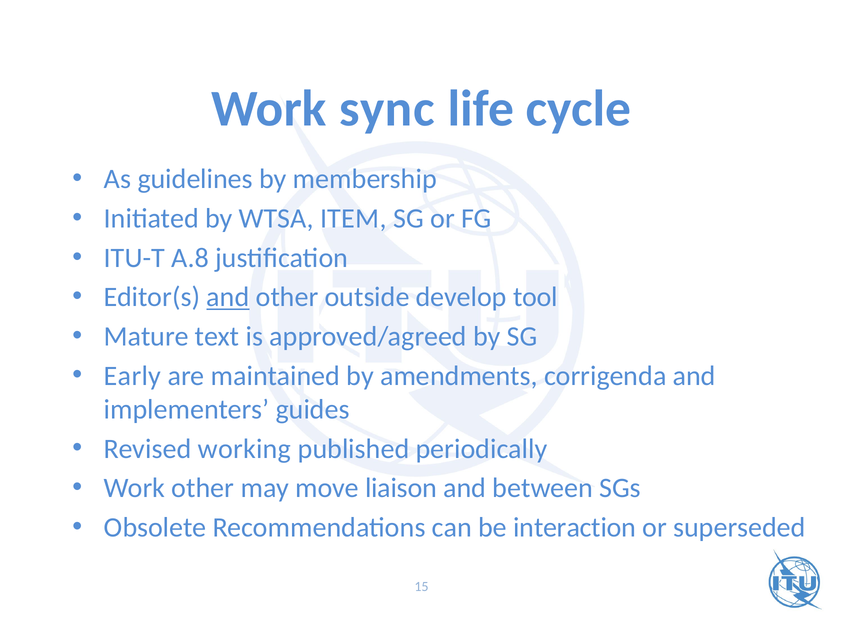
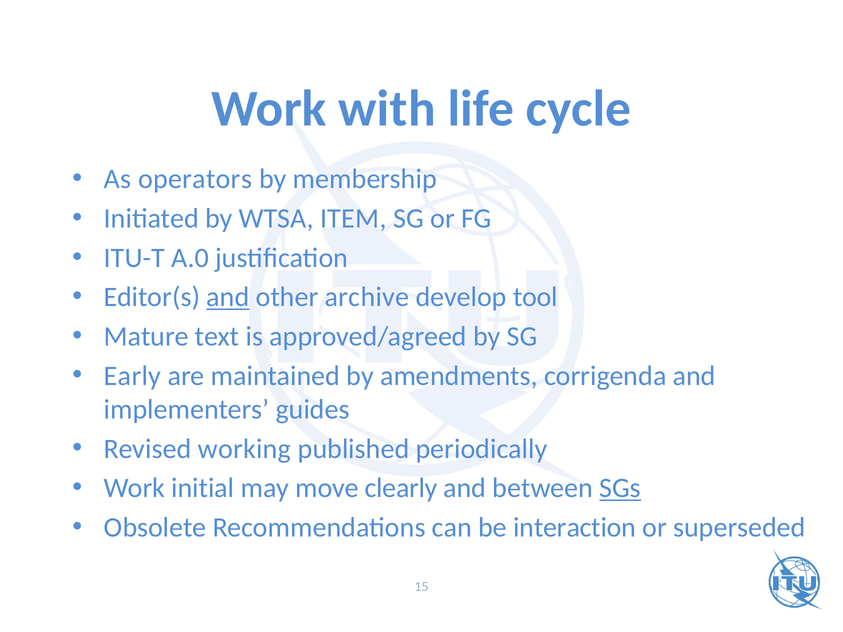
sync: sync -> with (387, 109)
guidelines: guidelines -> operators (195, 179)
A.8: A.8 -> A.0 (190, 258)
outside: outside -> archive (367, 297)
Work other: other -> initial (203, 488)
liaison: liaison -> clearly (401, 488)
SGs underline: none -> present (620, 488)
